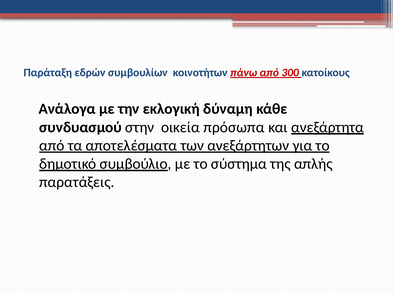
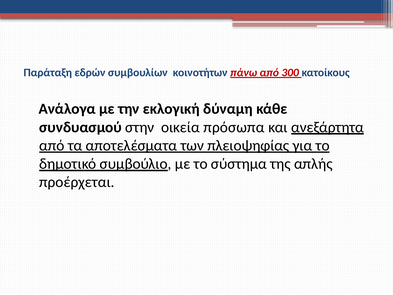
ανεξάρτητων: ανεξάρτητων -> πλειοψηφίας (248, 145)
παρατάξεις: παρατάξεις -> προέρχεται (77, 182)
